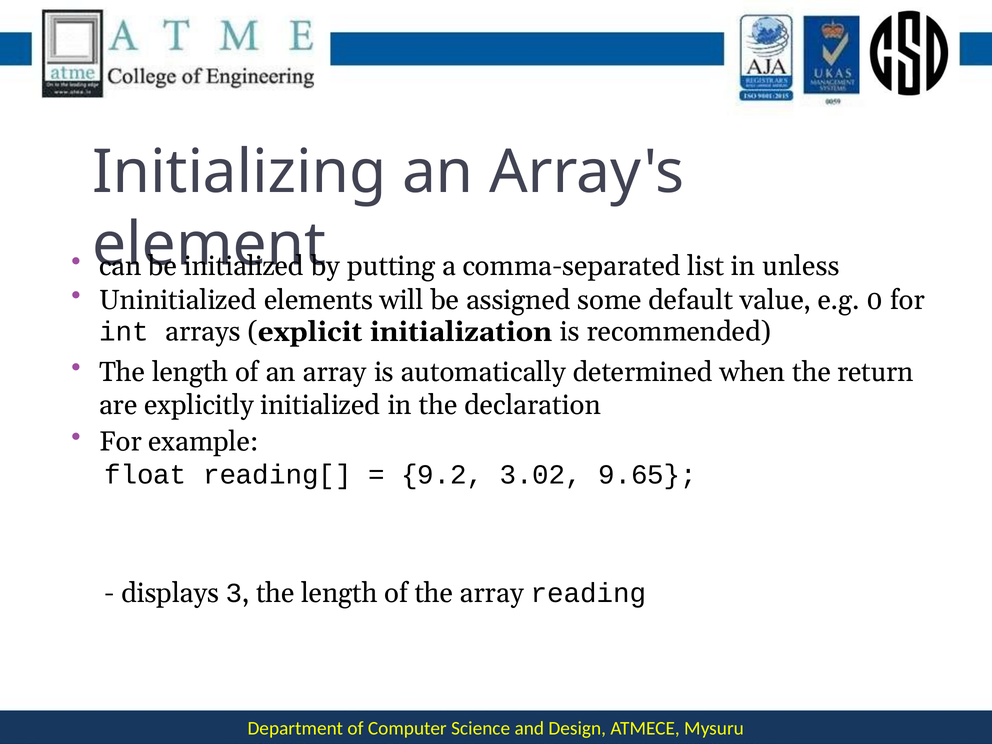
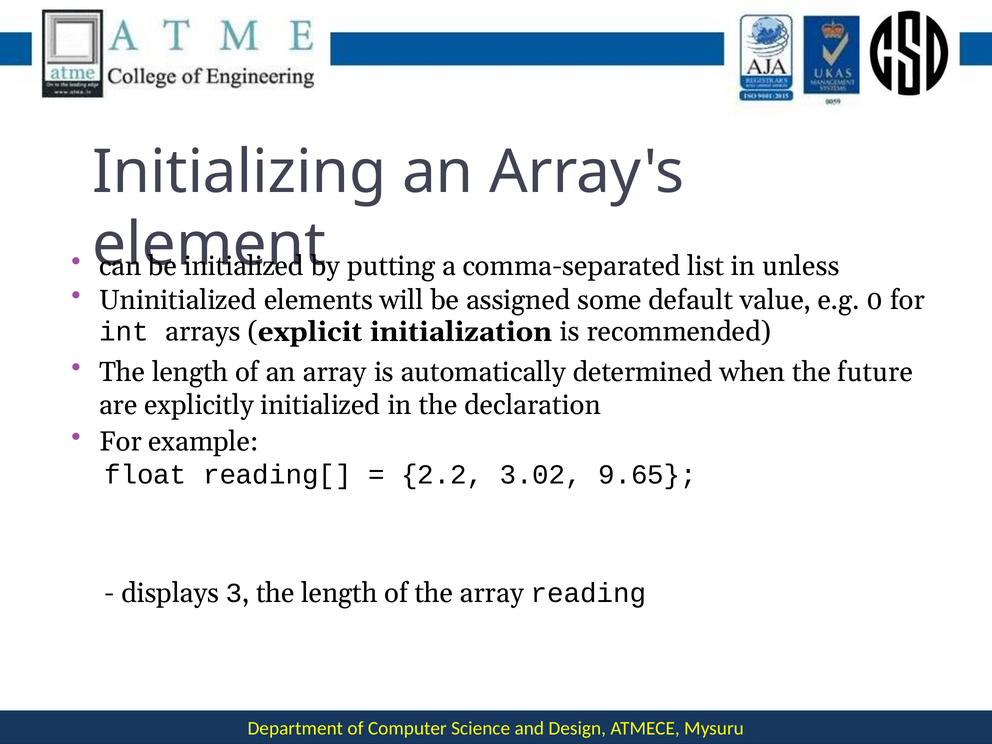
return: return -> future (875, 372)
9.2: 9.2 -> 2.2 (442, 474)
